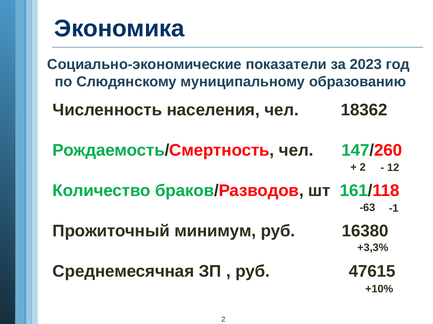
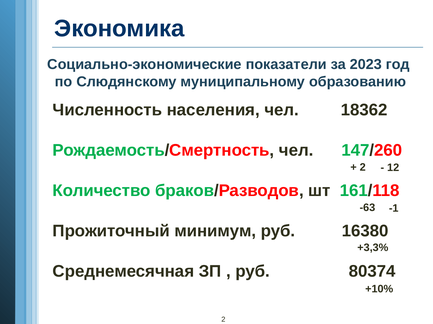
47615: 47615 -> 80374 (372, 272)
